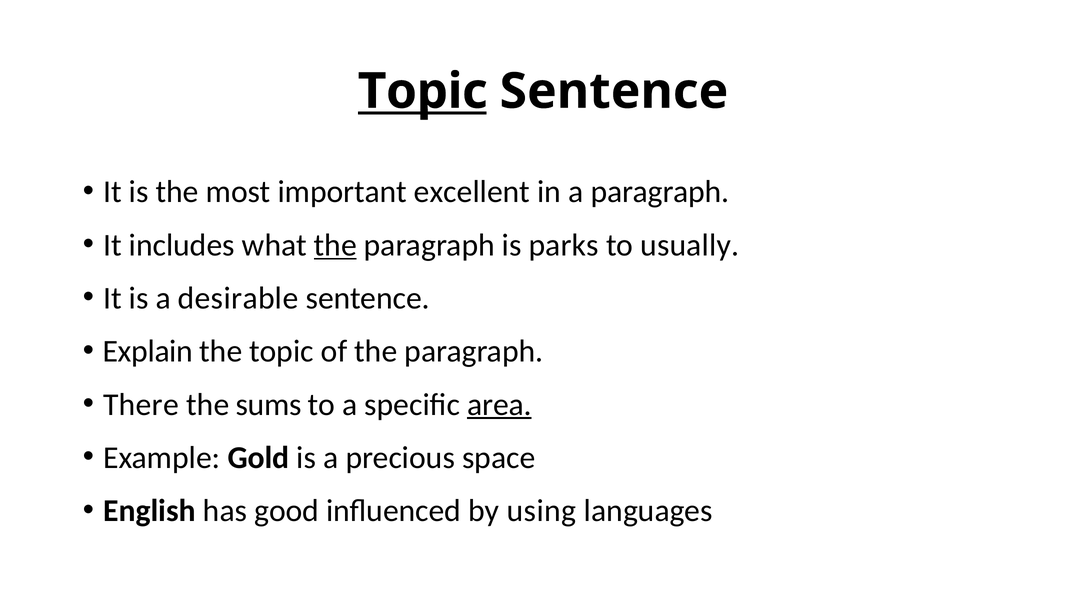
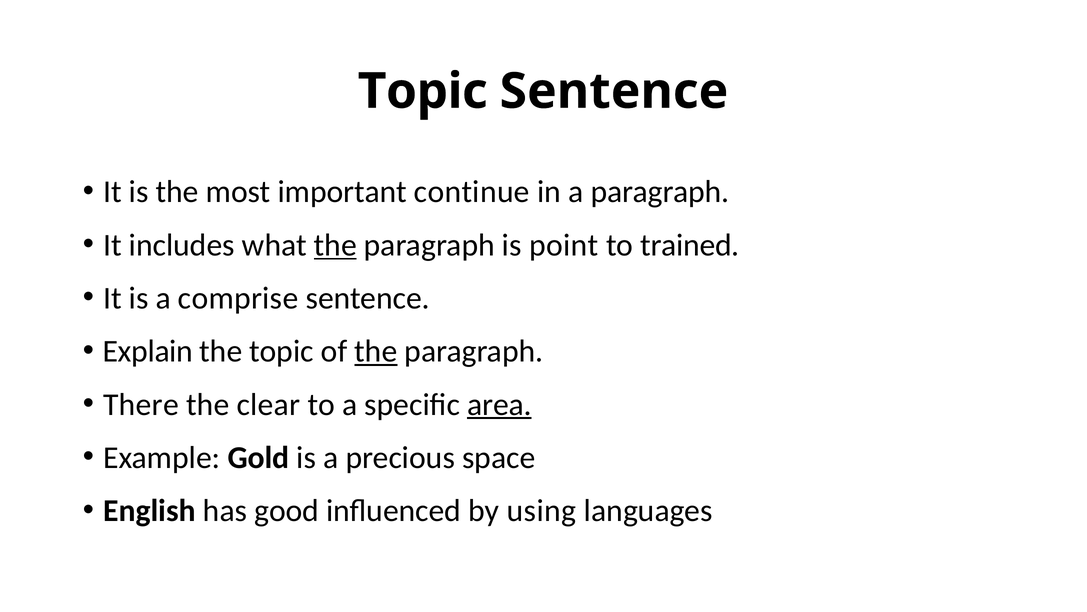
Topic underline: present -> none (423, 91)
excellent: excellent -> continue (472, 192)
parks: parks -> point (564, 245)
usually: usually -> trained (690, 245)
desirable: desirable -> comprise (238, 298)
the underline: none -> present (376, 351)
sums: sums -> clear (268, 404)
